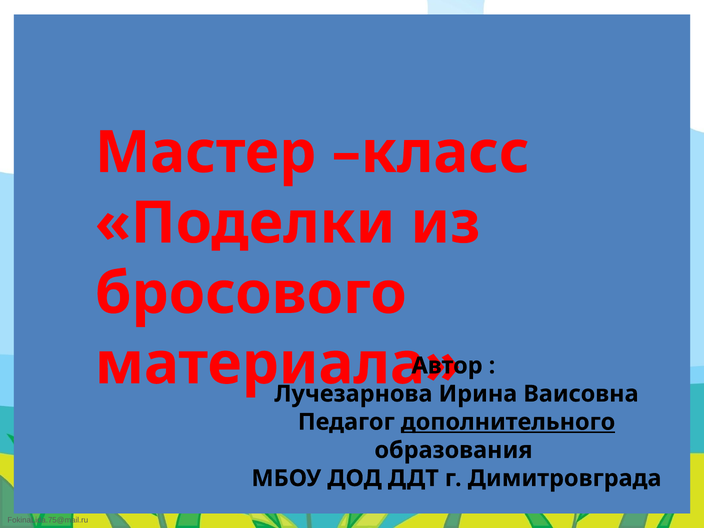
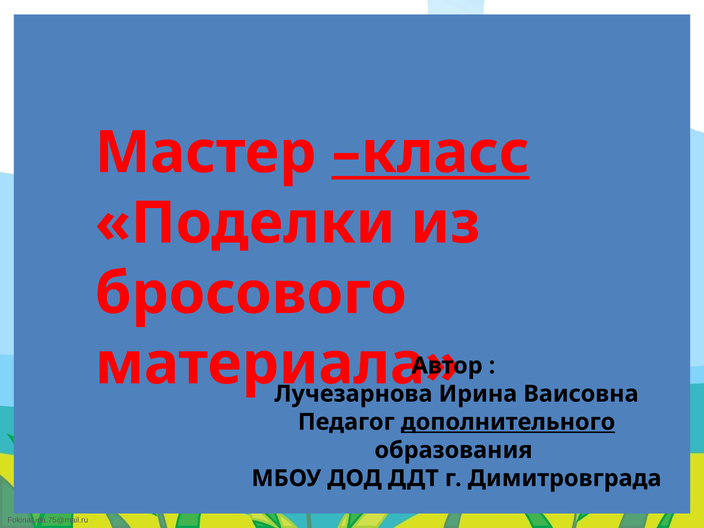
класс underline: none -> present (431, 153)
